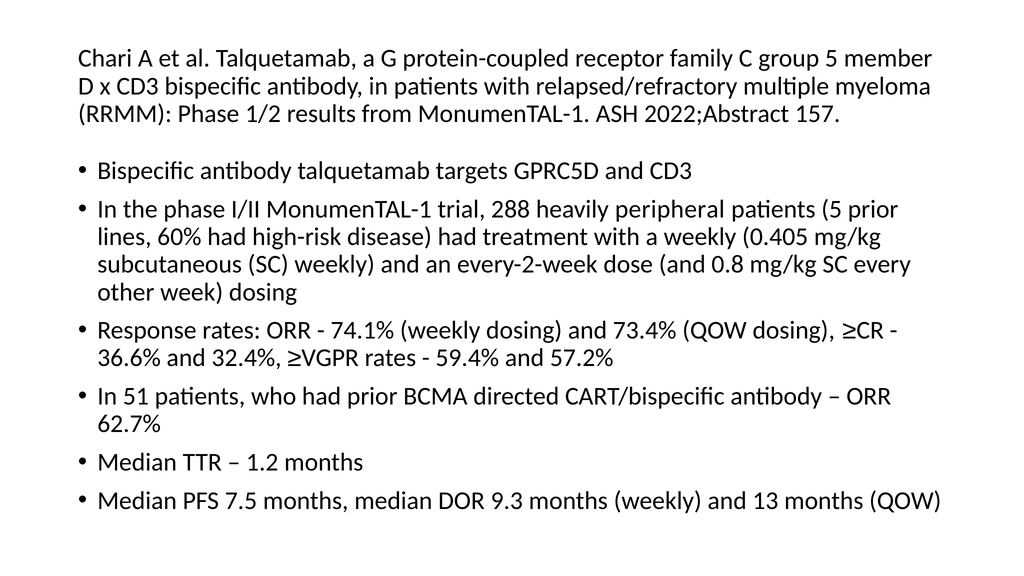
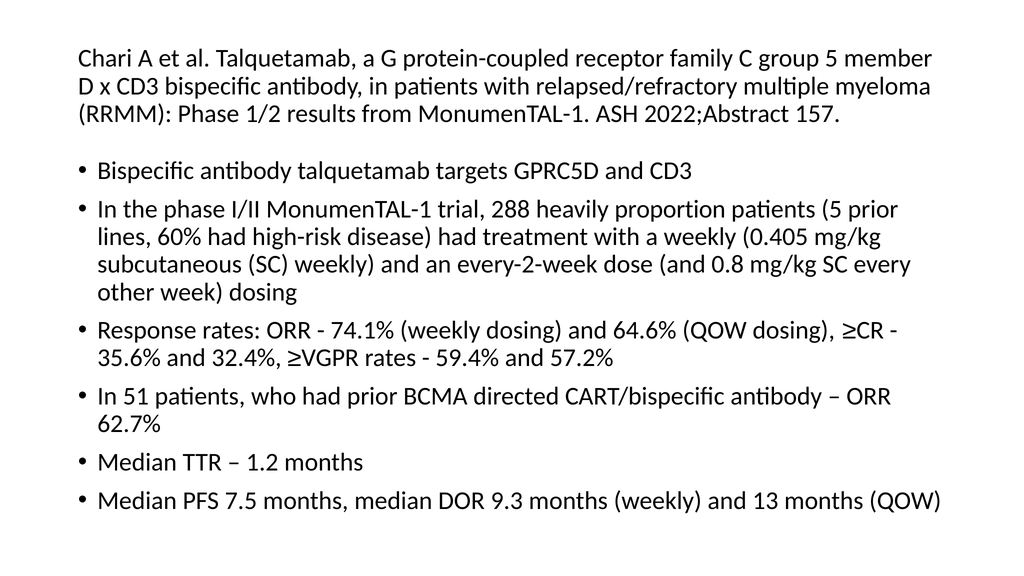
peripheral: peripheral -> proportion (670, 209)
73.4%: 73.4% -> 64.6% (645, 330)
36.6%: 36.6% -> 35.6% (129, 358)
